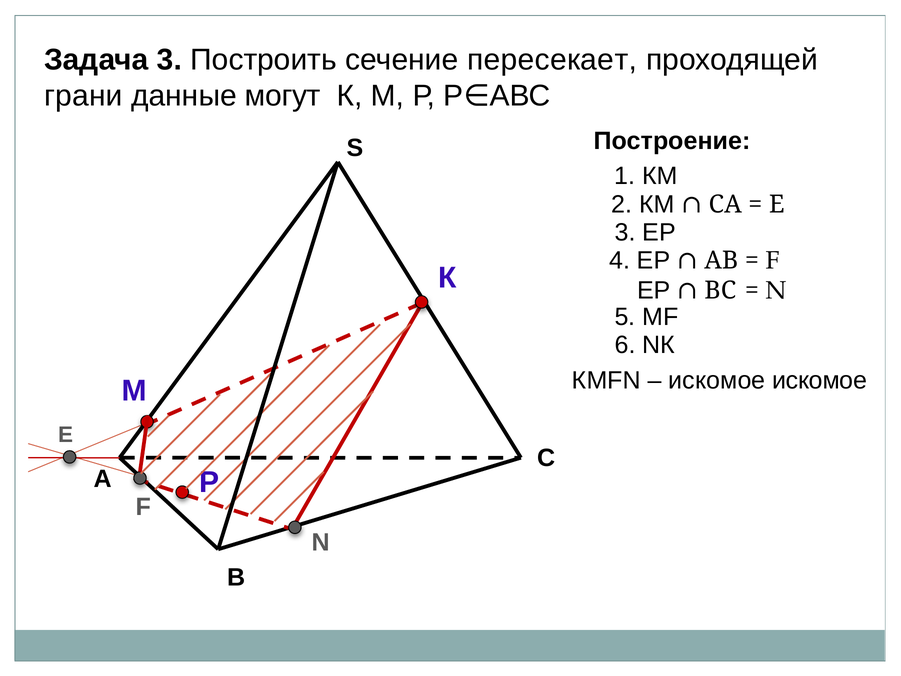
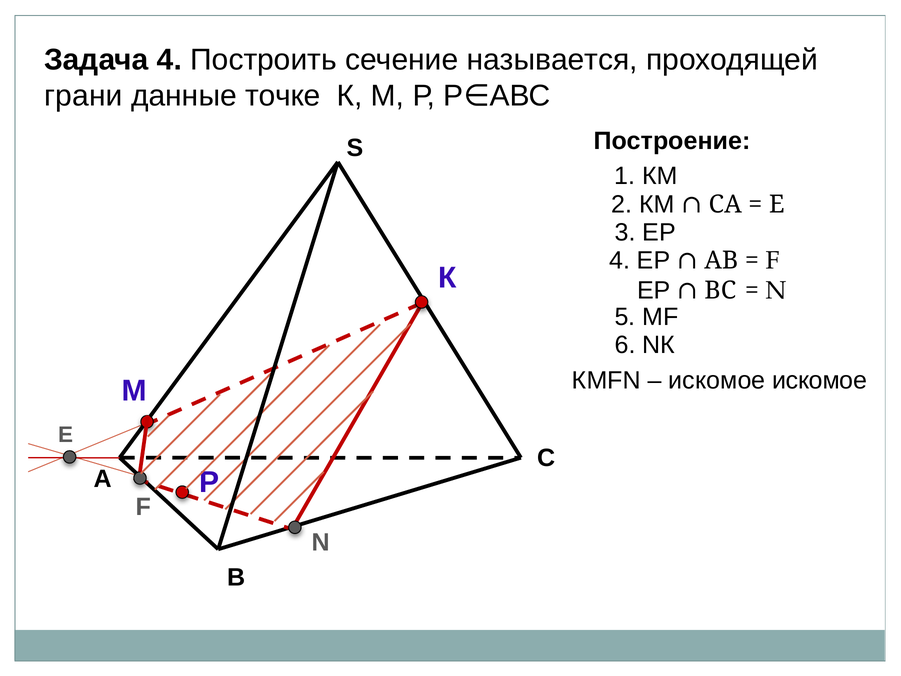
Задача 3: 3 -> 4 (169, 60)
пересекает: пересекает -> называется (552, 60)
могут: могут -> точке (283, 96)
